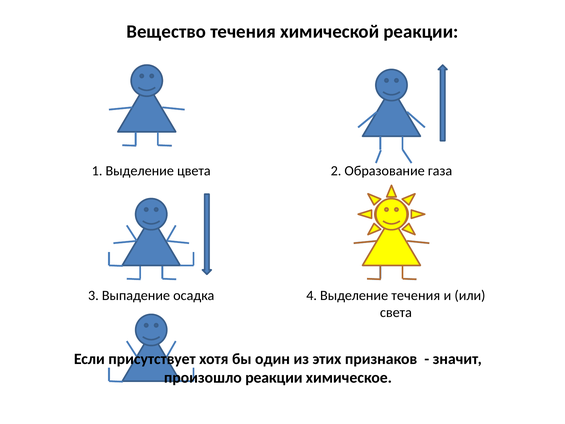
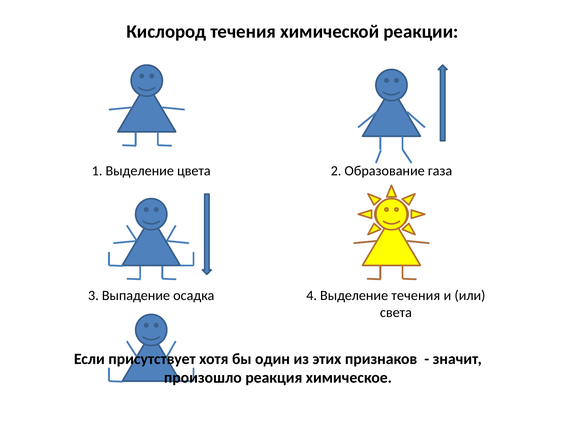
Вещество: Вещество -> Кислород (166, 31)
произошло реакции: реакции -> реакция (274, 377)
